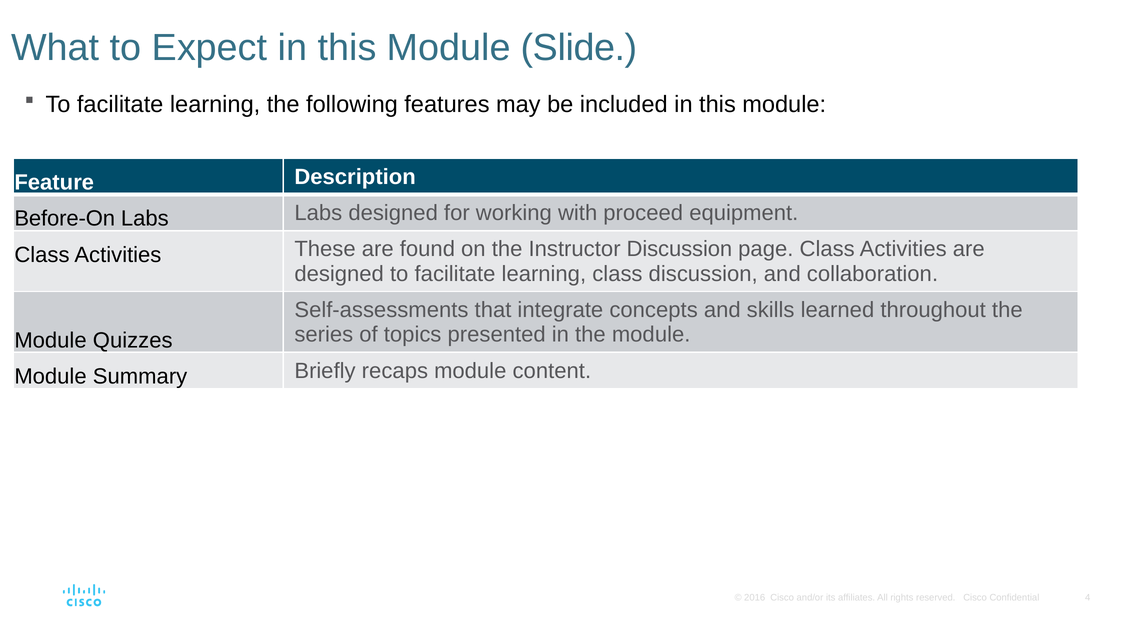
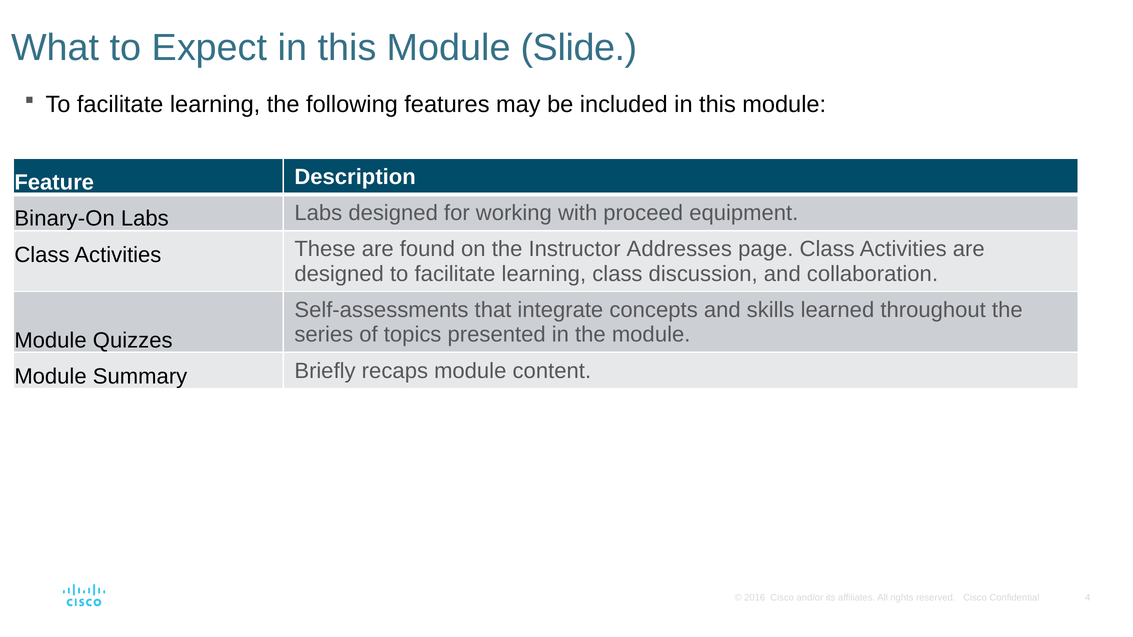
Before-On: Before-On -> Binary-On (65, 219)
Instructor Discussion: Discussion -> Addresses (679, 249)
